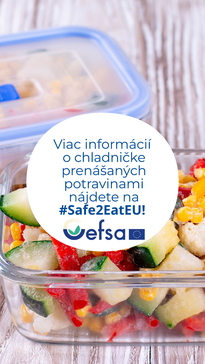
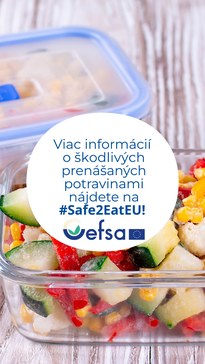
chladničke: chladničke -> škodlivých (110, 158)
